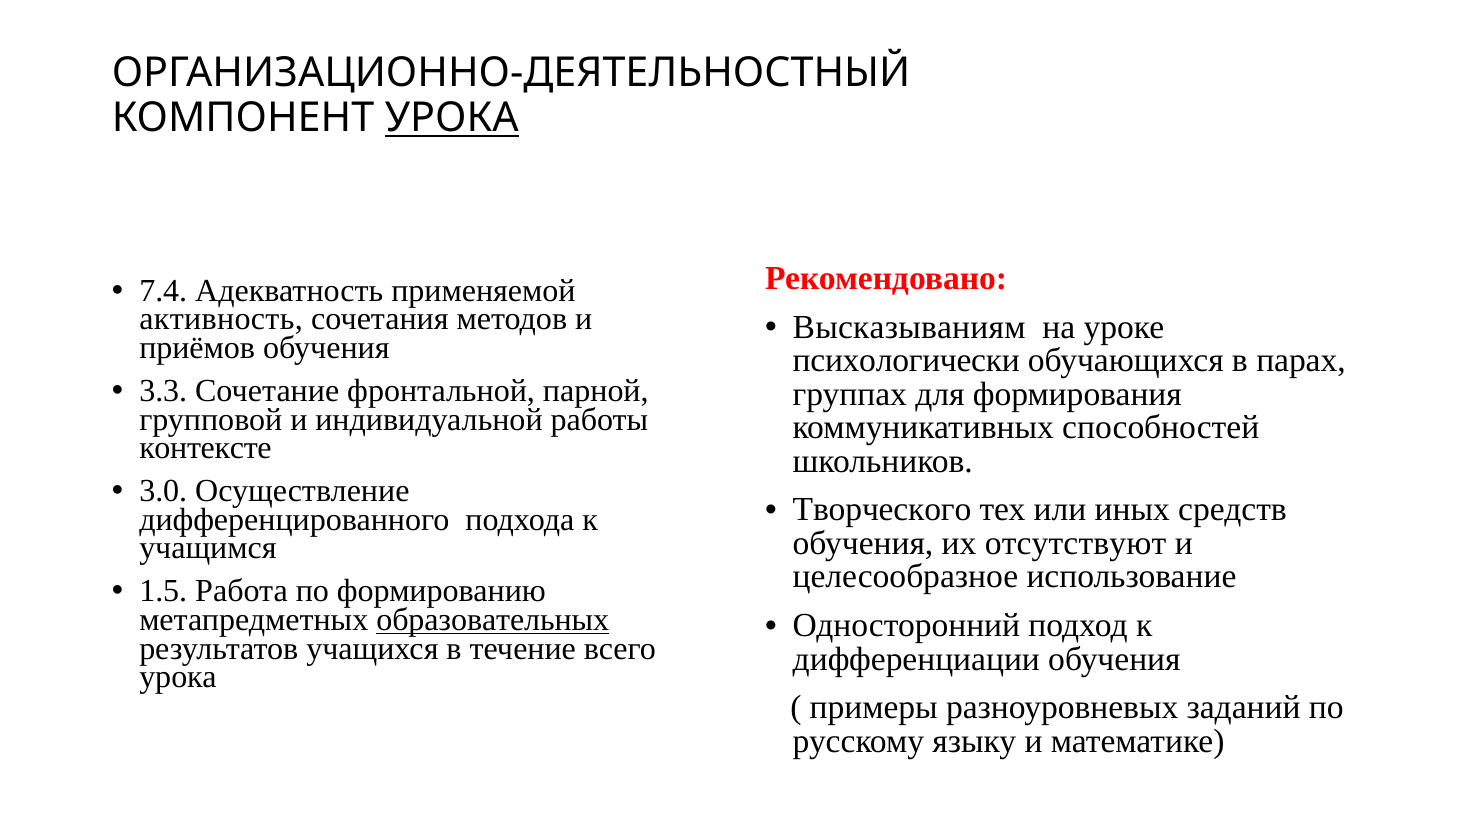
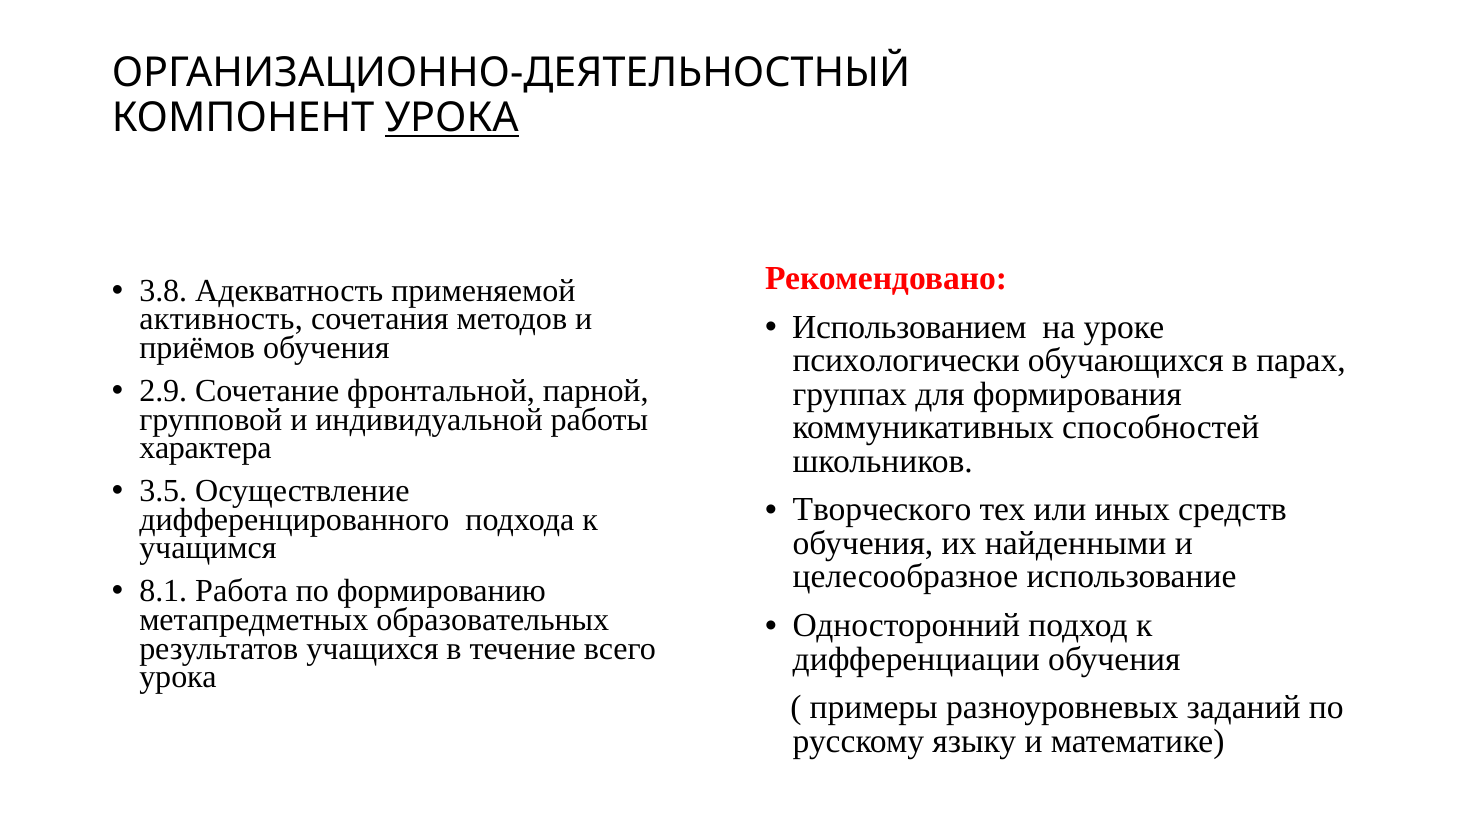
7.4: 7.4 -> 3.8 (163, 290)
Высказываниям: Высказываниям -> Использованием (909, 327)
3.3: 3.3 -> 2.9 (163, 390)
контексте: контексте -> характера (205, 448)
3.0: 3.0 -> 3.5 (163, 491)
отсутствуют: отсутствуют -> найденными (1076, 543)
1.5: 1.5 -> 8.1 (163, 591)
образовательных underline: present -> none (493, 619)
